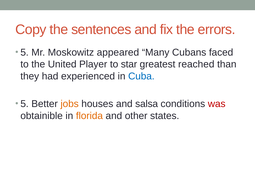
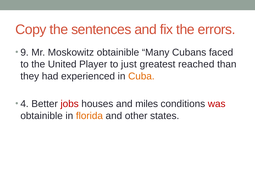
5: 5 -> 9 (25, 53)
Moskowitz appeared: appeared -> obtainible (118, 53)
star: star -> just (129, 64)
Cuba colour: blue -> orange (141, 76)
5: 5 -> 4 (25, 104)
jobs colour: orange -> red (70, 104)
salsa: salsa -> miles (147, 104)
